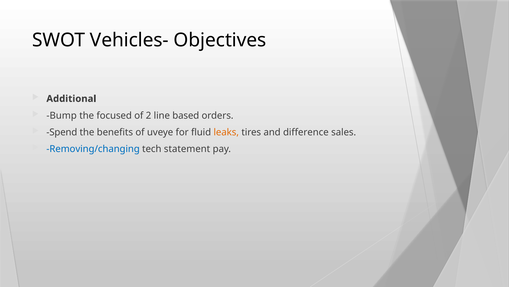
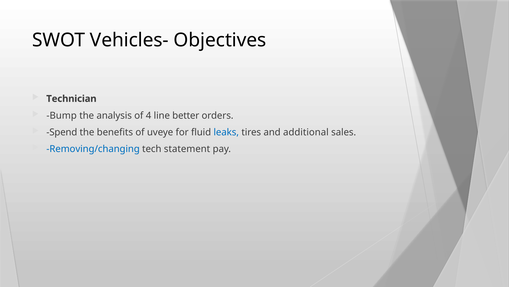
Additional: Additional -> Technician (71, 99)
focused: focused -> analysis (114, 115)
2: 2 -> 4 (149, 115)
based: based -> better (186, 115)
leaks colour: orange -> blue (226, 132)
difference: difference -> additional (306, 132)
